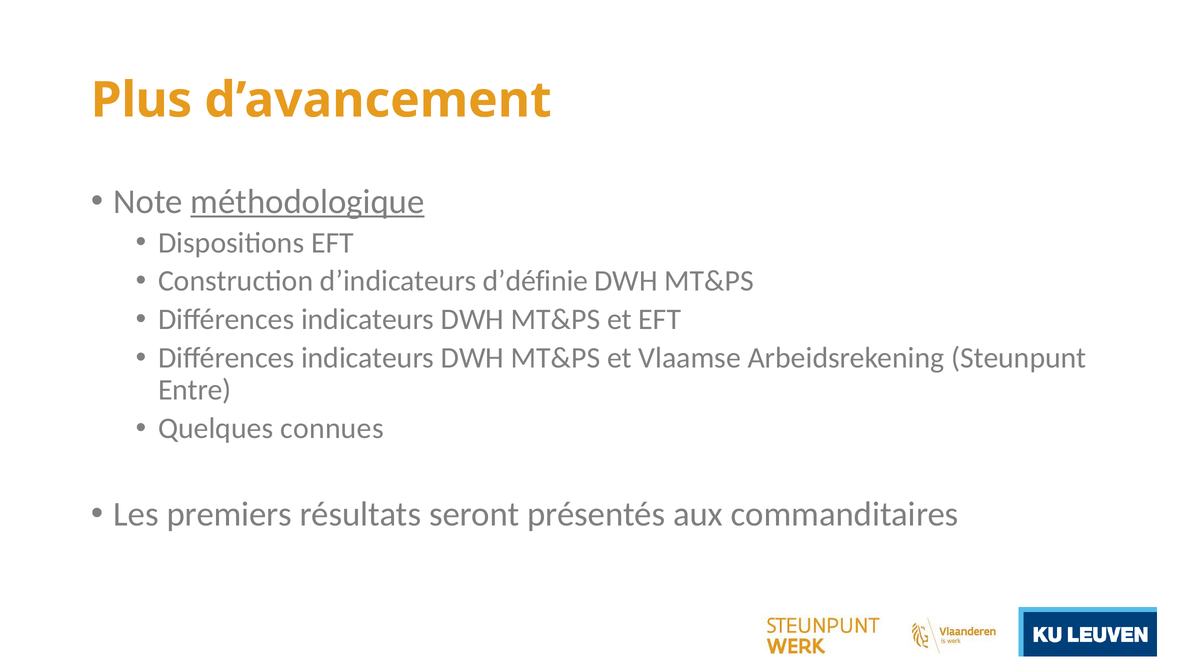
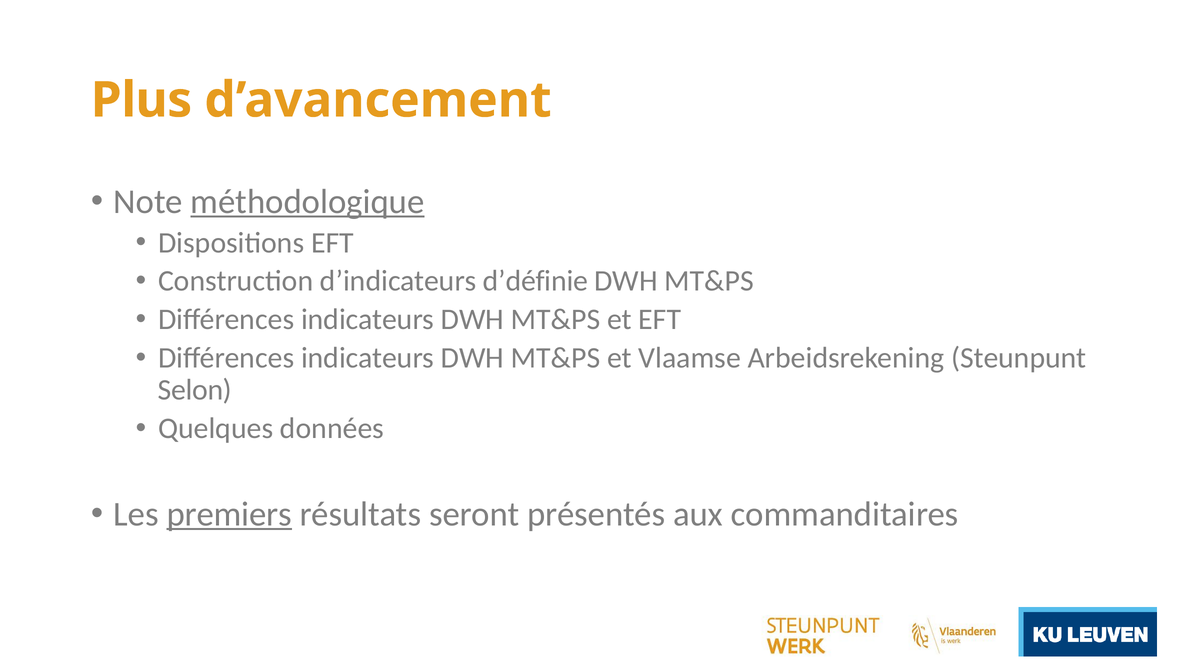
Entre: Entre -> Selon (195, 390)
connues: connues -> données (332, 429)
premiers underline: none -> present (229, 514)
